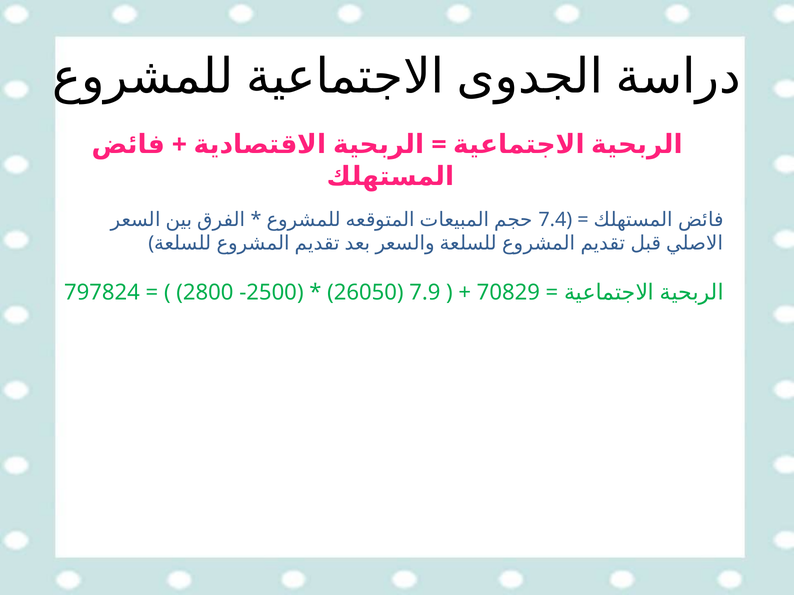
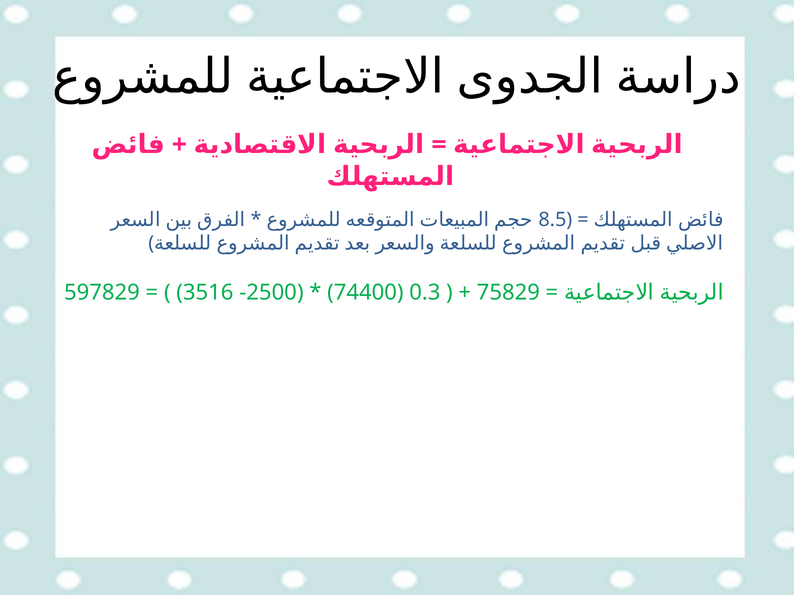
7.4: 7.4 -> 8.5 (552, 220)
797824: 797824 -> 597829 (102, 293)
2800: 2800 -> 3516 (208, 293)
26050: 26050 -> 74400 (365, 293)
7.9: 7.9 -> 0.3 (425, 293)
70829: 70829 -> 75829 (508, 293)
